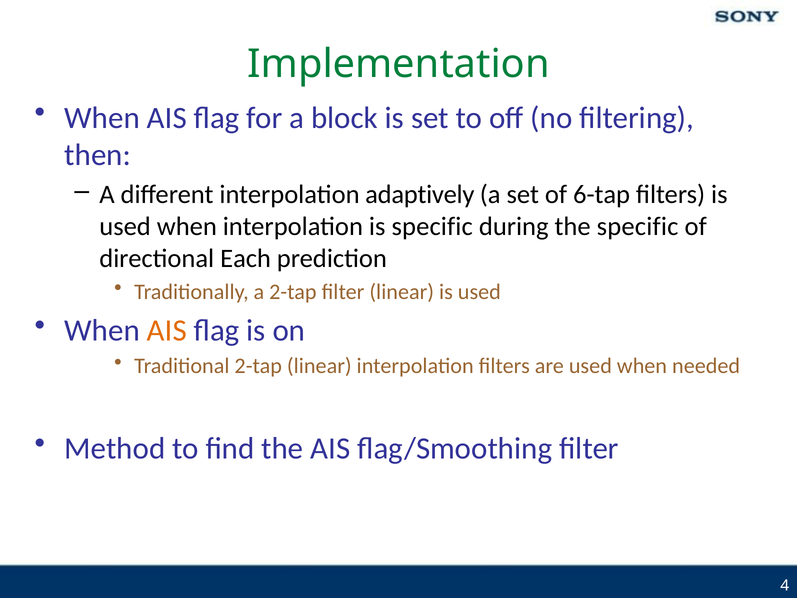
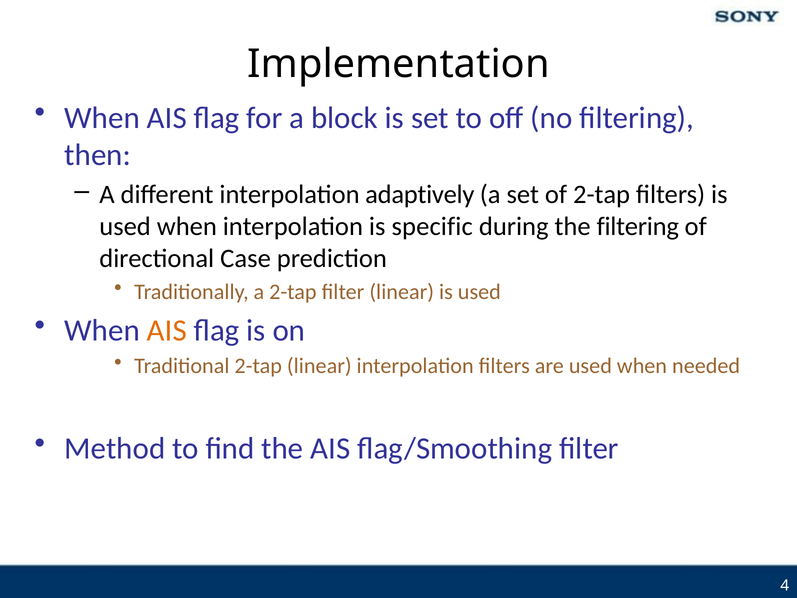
Implementation colour: green -> black (398, 64)
of 6-tap: 6-tap -> 2-tap (602, 194)
the specific: specific -> filtering (638, 226)
Each: Each -> Case (246, 258)
